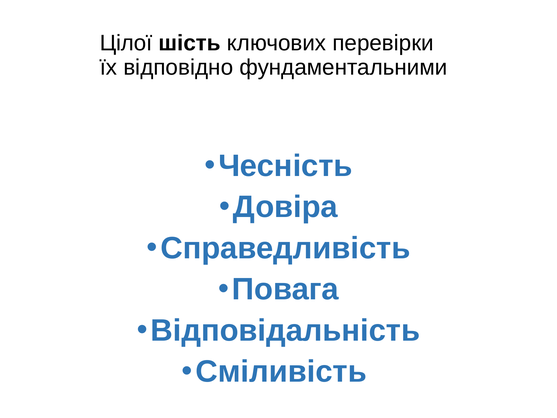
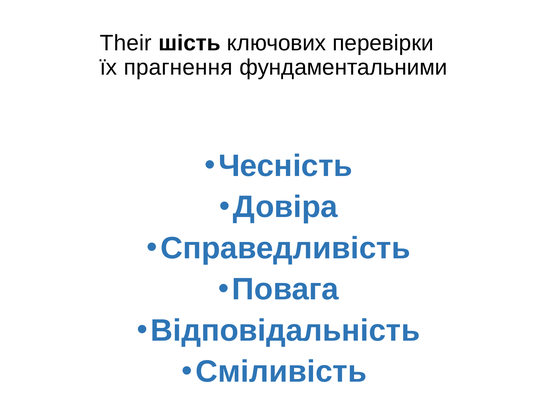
Цілої: Цілої -> Their (126, 43)
відповідно: відповідно -> прагнення (178, 67)
